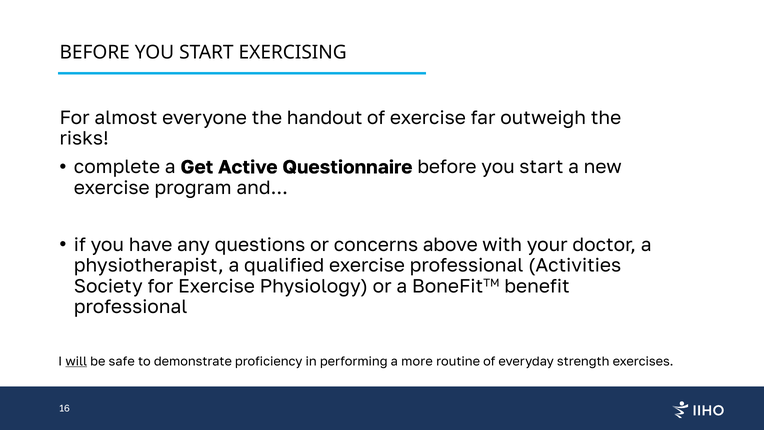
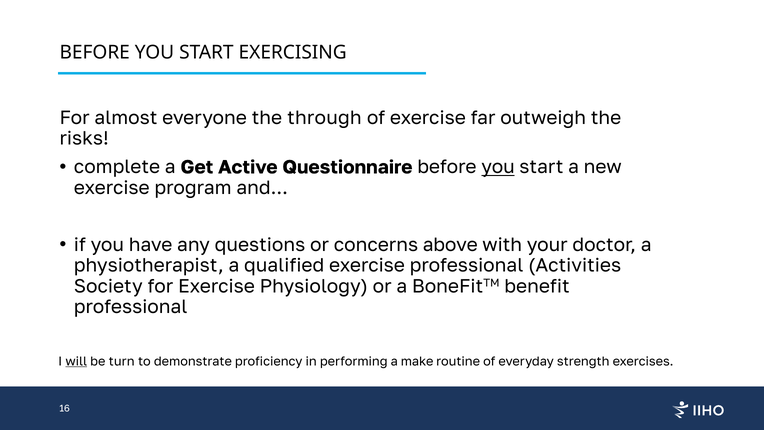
handout: handout -> through (324, 118)
you underline: none -> present (498, 167)
safe: safe -> turn (122, 361)
more: more -> make (417, 361)
